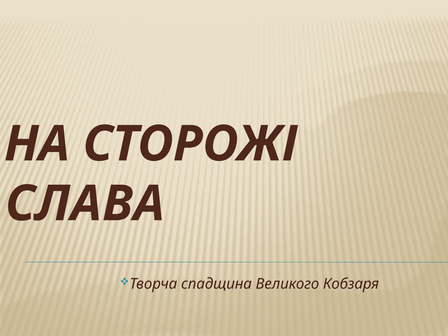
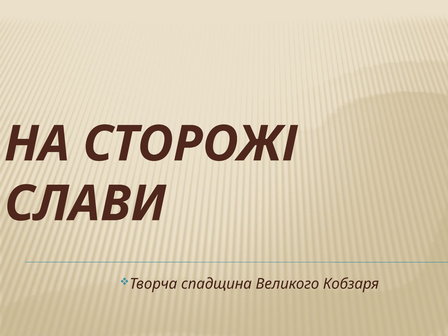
СЛАВА: СЛАВА -> СЛАВИ (85, 204)
